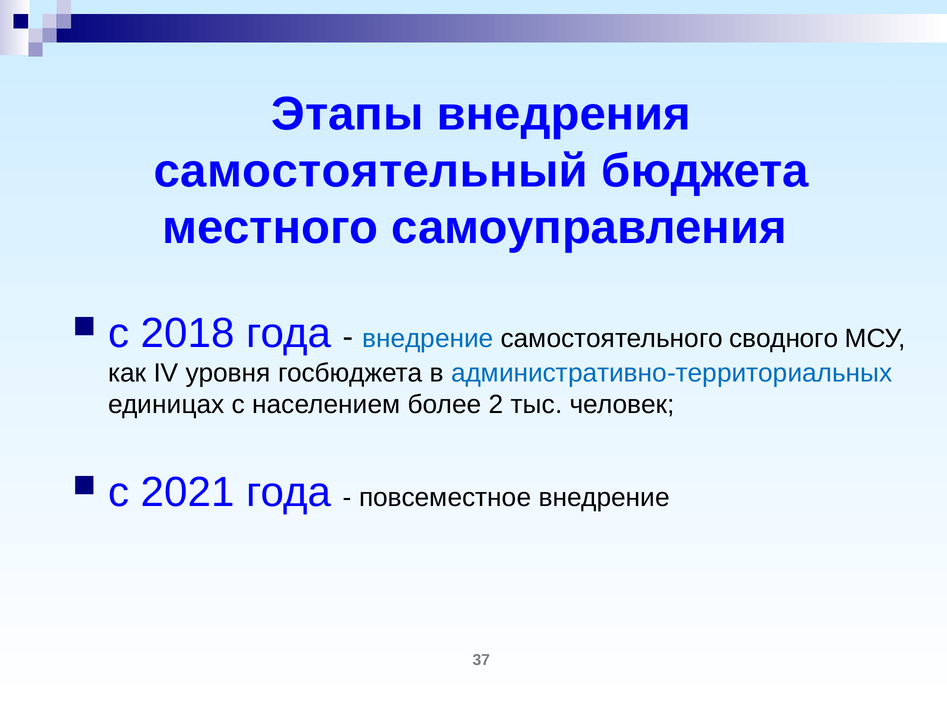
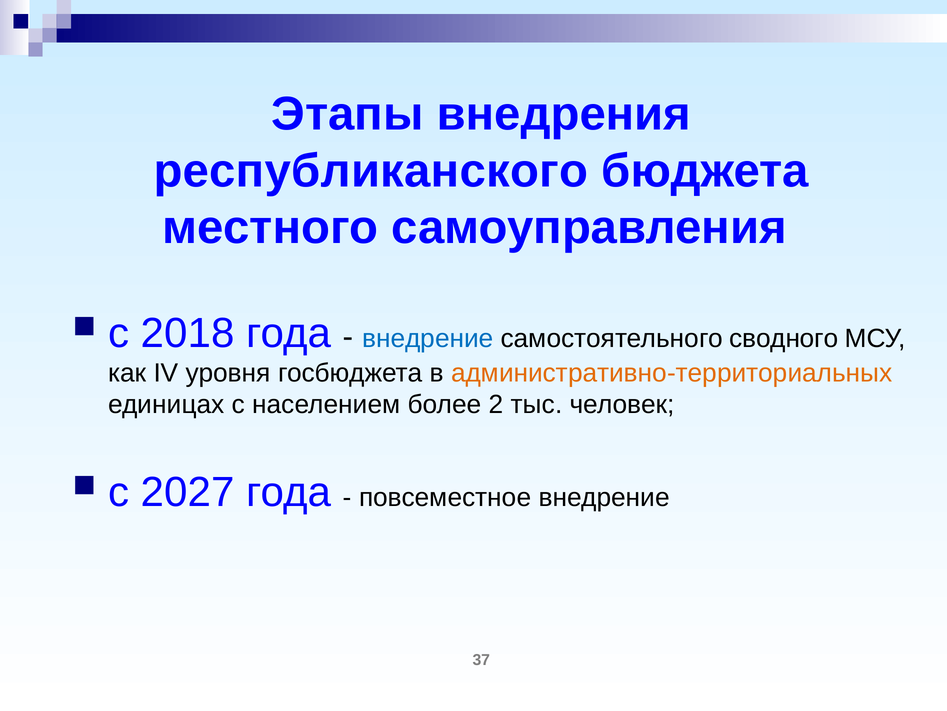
самостоятельный: самостоятельный -> республиканского (371, 171)
административно-территориальных colour: blue -> orange (672, 373)
2021: 2021 -> 2027 (188, 492)
